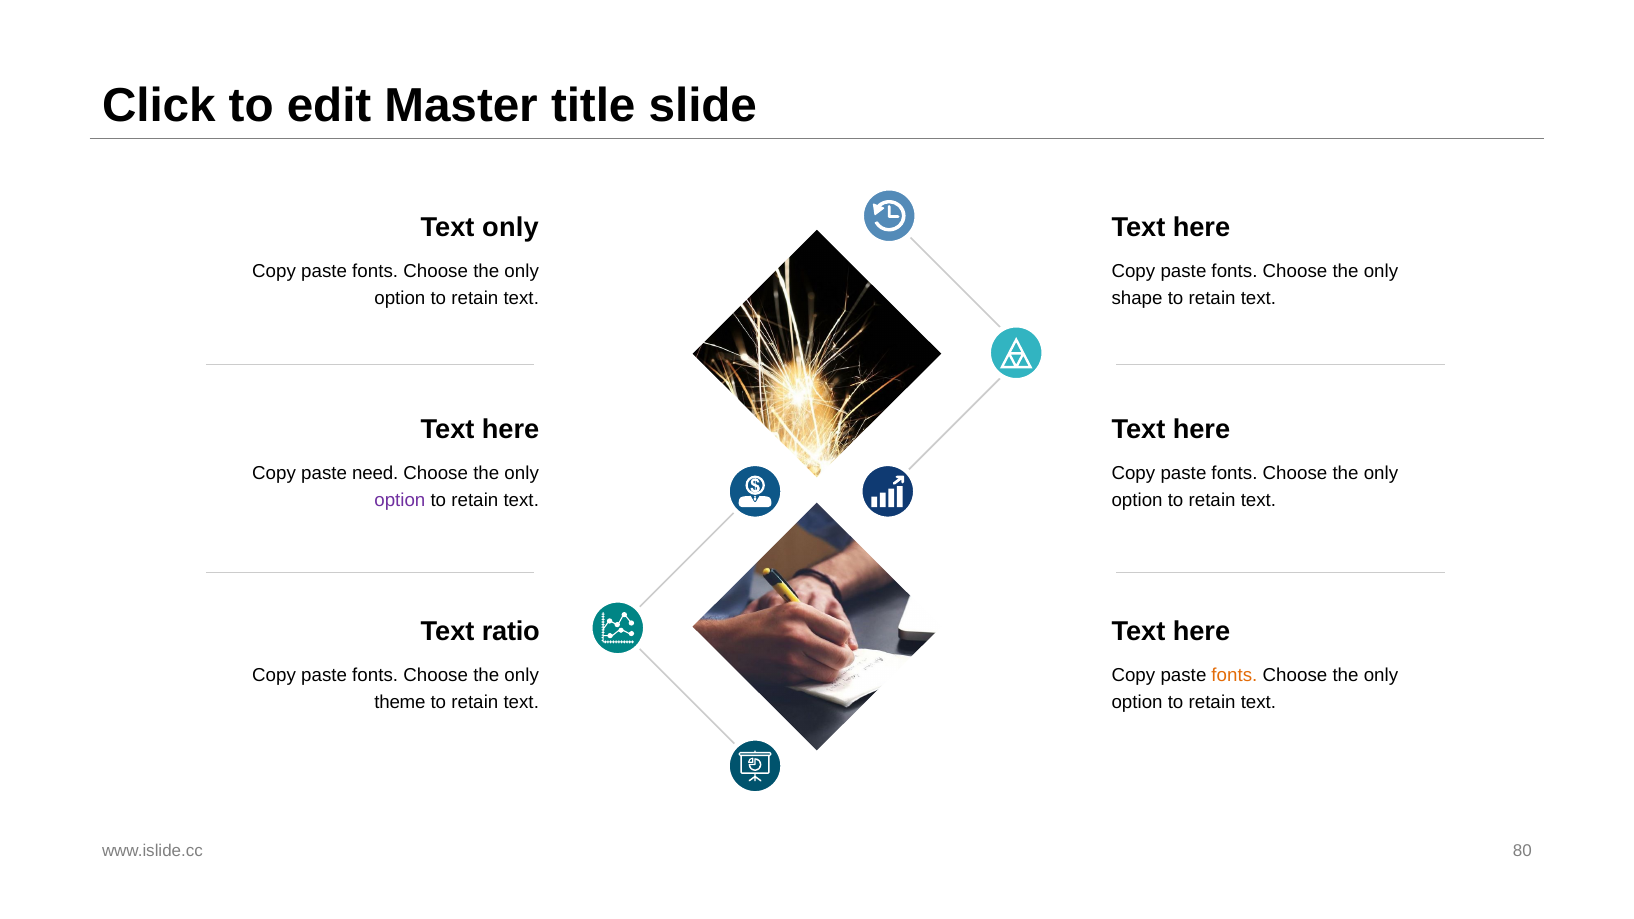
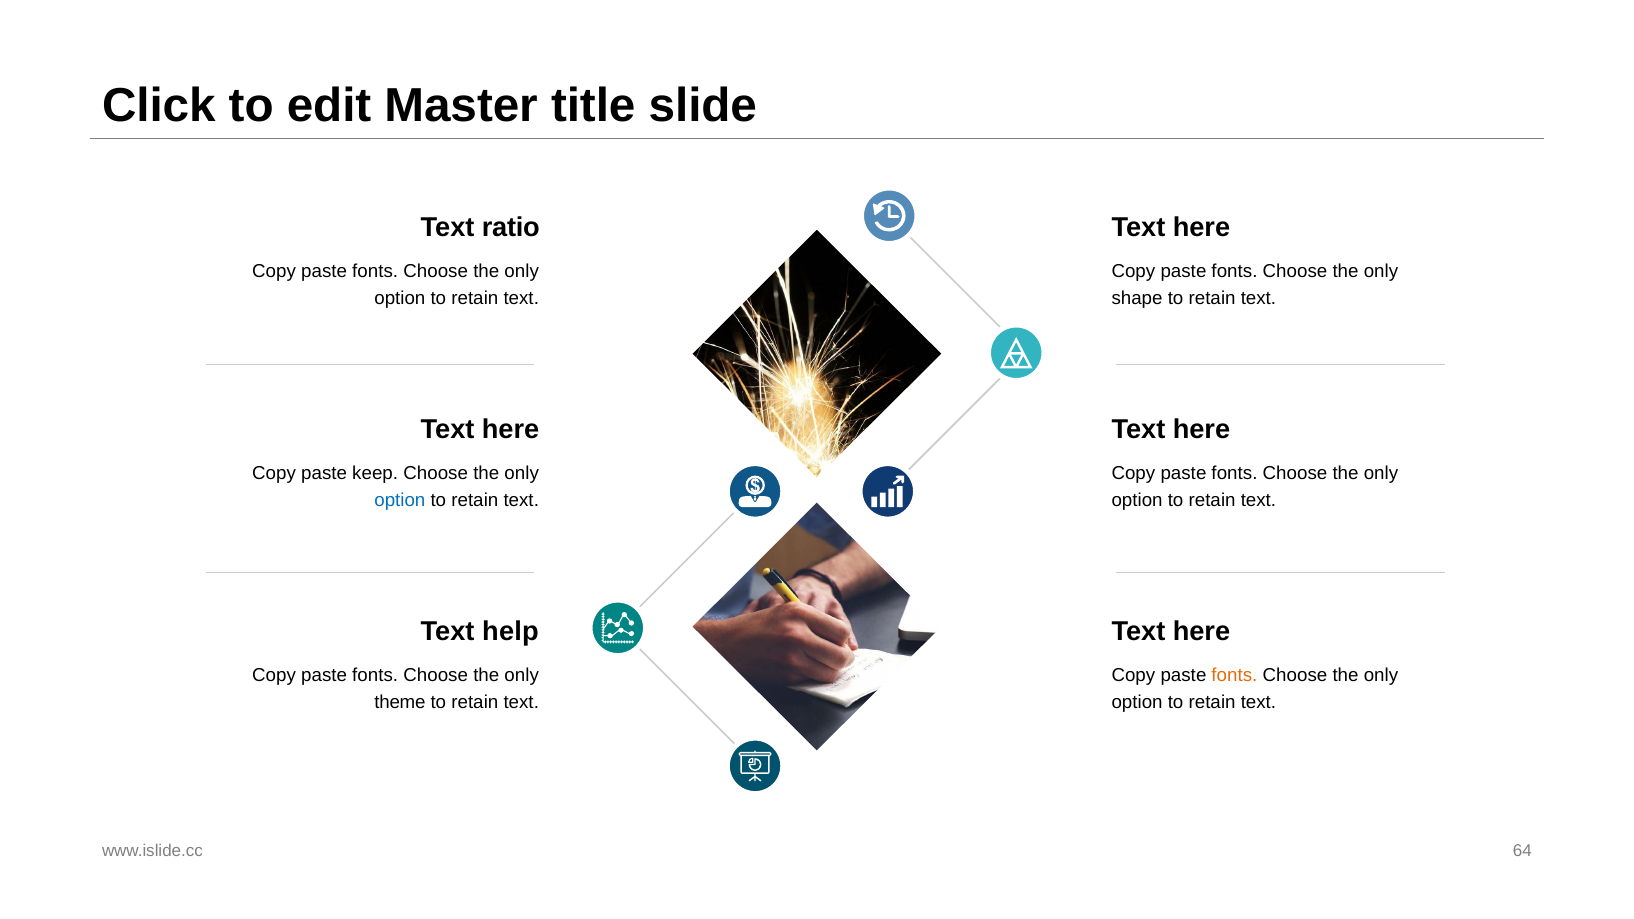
Text only: only -> ratio (511, 227)
need: need -> keep (375, 473)
option colour: purple -> blue (400, 500)
ratio: ratio -> help (510, 632)
80: 80 -> 64 (1522, 851)
